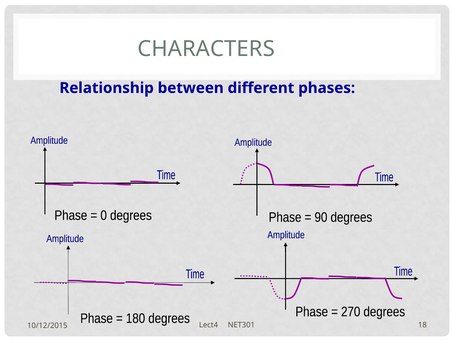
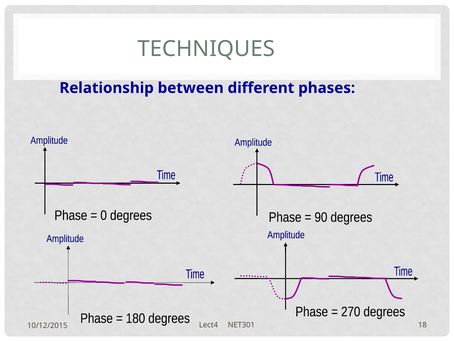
CHARACTERS: CHARACTERS -> TECHNIQUES (206, 49)
